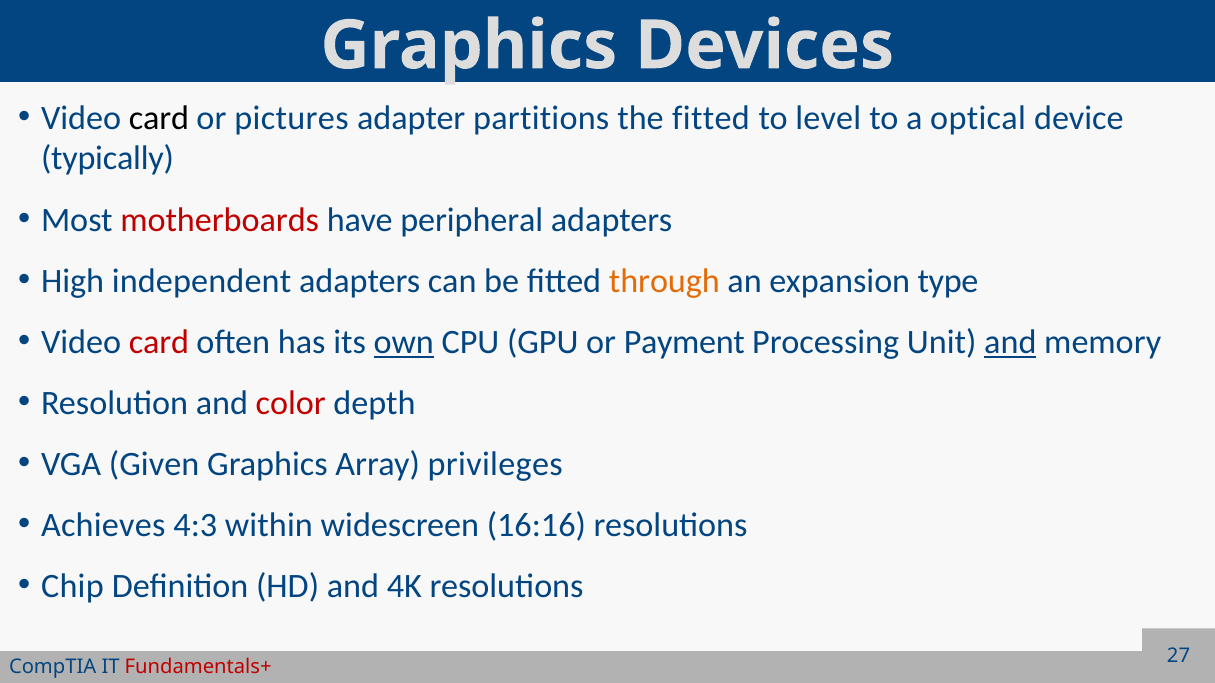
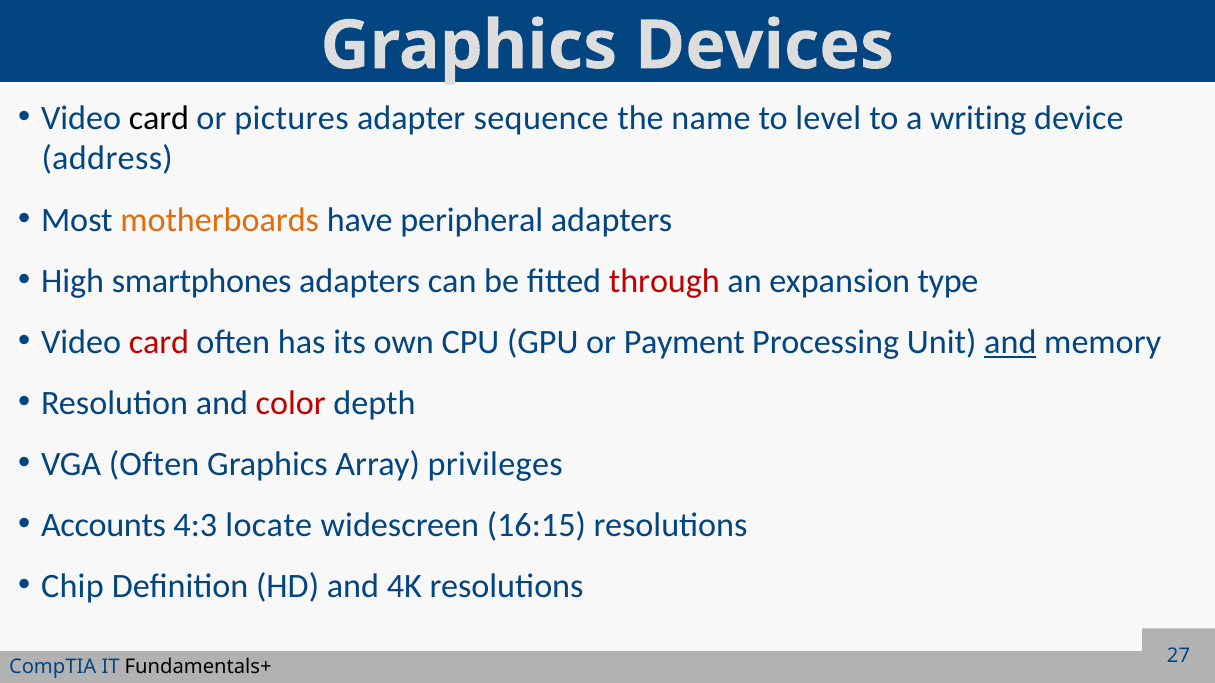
partitions: partitions -> sequence (541, 118)
the fitted: fitted -> name (711, 118)
optical: optical -> writing (978, 118)
typically: typically -> address (107, 159)
motherboards colour: red -> orange (220, 220)
independent: independent -> smartphones (202, 281)
through colour: orange -> red (664, 281)
own underline: present -> none (404, 342)
VGA Given: Given -> Often (154, 464)
Achieves: Achieves -> Accounts (104, 525)
within: within -> locate (269, 525)
16:16: 16:16 -> 16:15 (536, 525)
Fundamentals+ colour: red -> black (198, 667)
